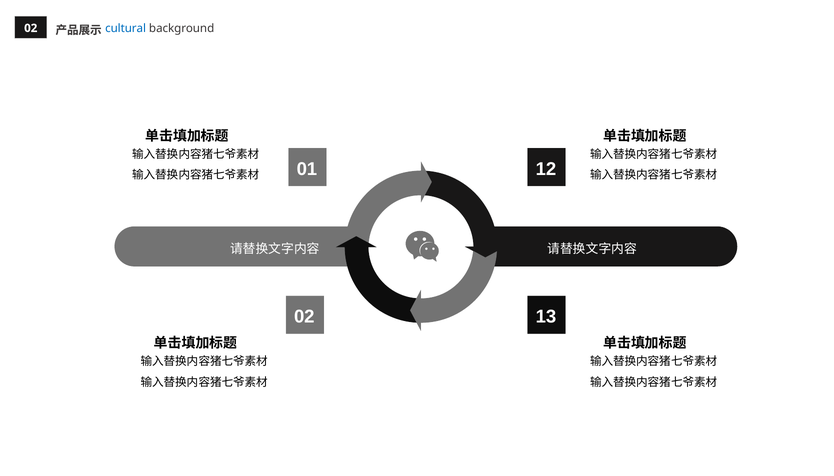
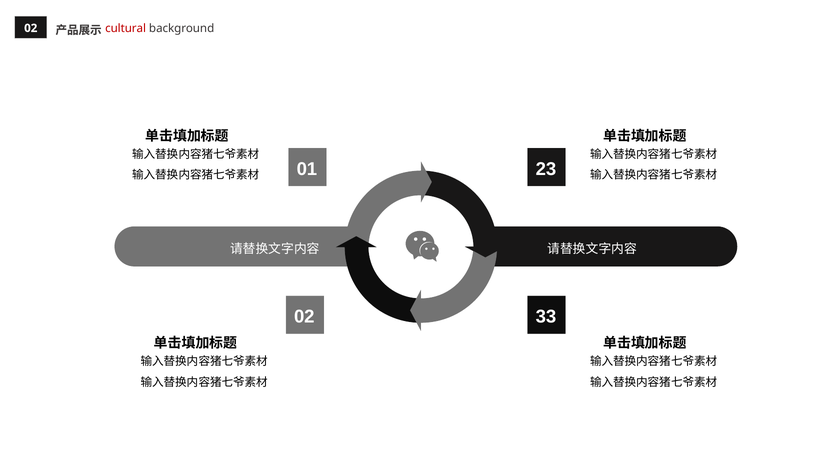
cultural colour: blue -> red (126, 28)
12: 12 -> 23 (546, 169)
13: 13 -> 33 (546, 317)
